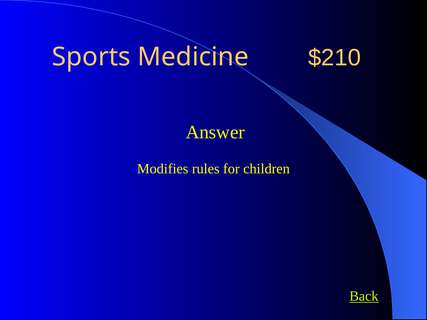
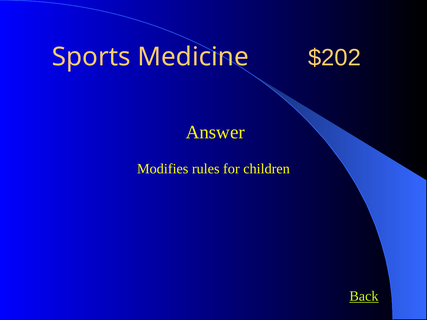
$210: $210 -> $202 (335, 58)
